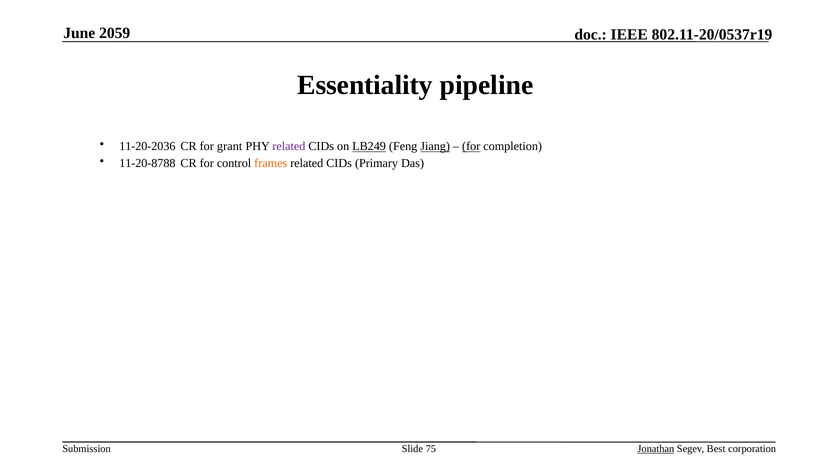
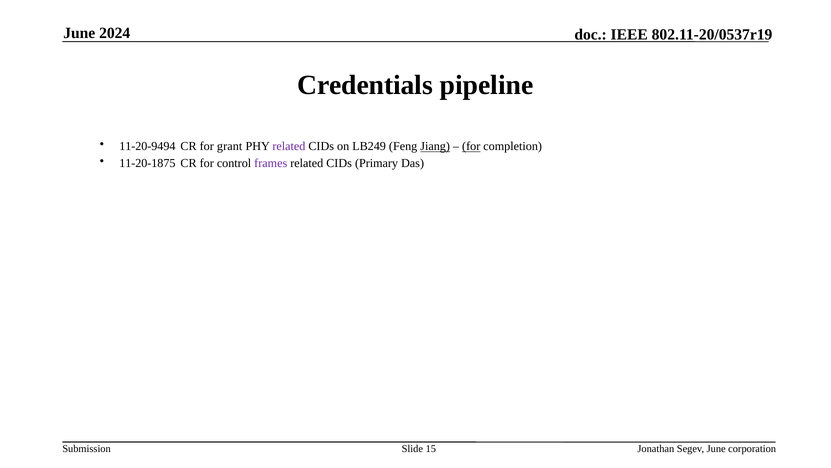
2059: 2059 -> 2024 (115, 33)
Essentiality: Essentiality -> Credentials (365, 85)
11-20-2036: 11-20-2036 -> 11-20-9494 (147, 146)
LB249 underline: present -> none (369, 146)
11-20-8788: 11-20-8788 -> 11-20-1875 (147, 163)
frames colour: orange -> purple (271, 163)
75: 75 -> 15 (431, 448)
Jonathan underline: present -> none (656, 448)
Segev Best: Best -> June (716, 448)
